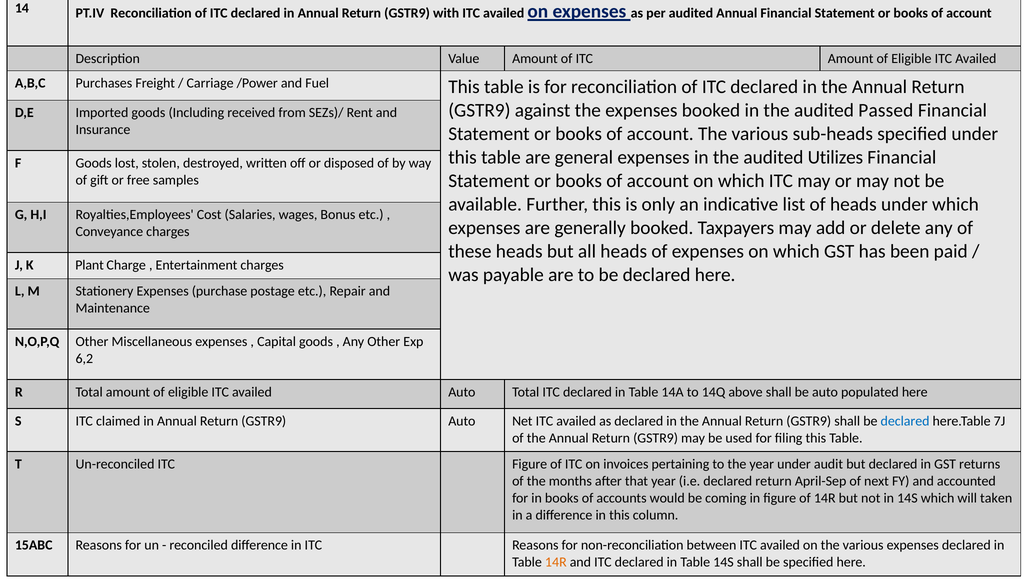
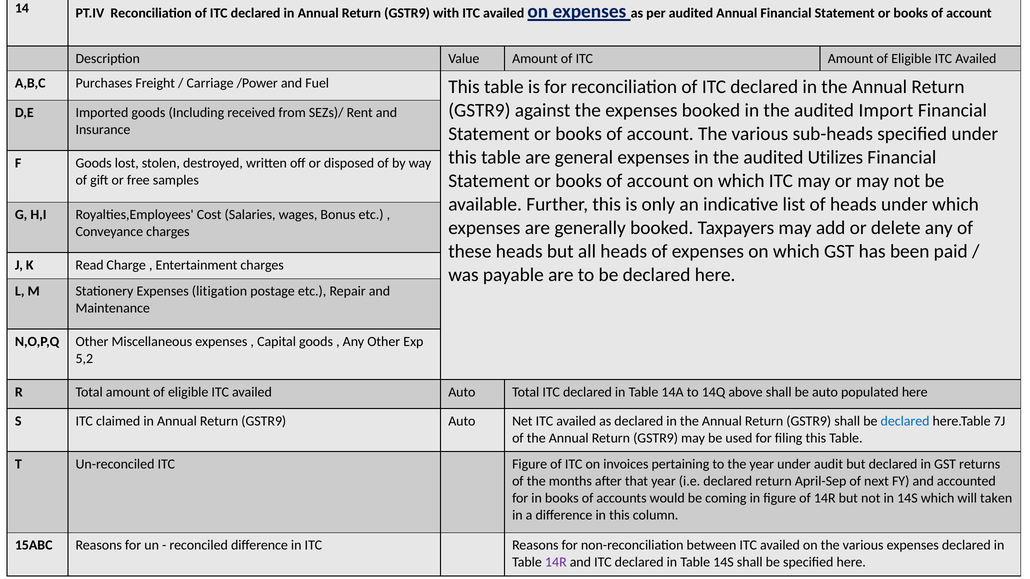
Passed: Passed -> Import (886, 110)
Plant: Plant -> Read (90, 265)
purchase: purchase -> litigation (219, 291)
6,2: 6,2 -> 5,2 (84, 359)
14R colour: orange -> purple (556, 563)
